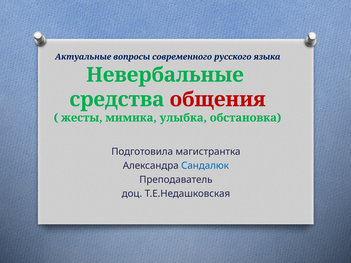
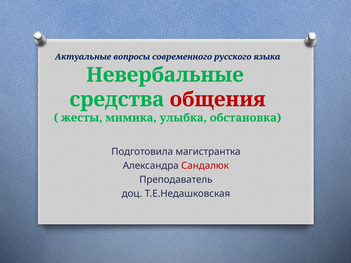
Сандалюк colour: blue -> red (205, 166)
